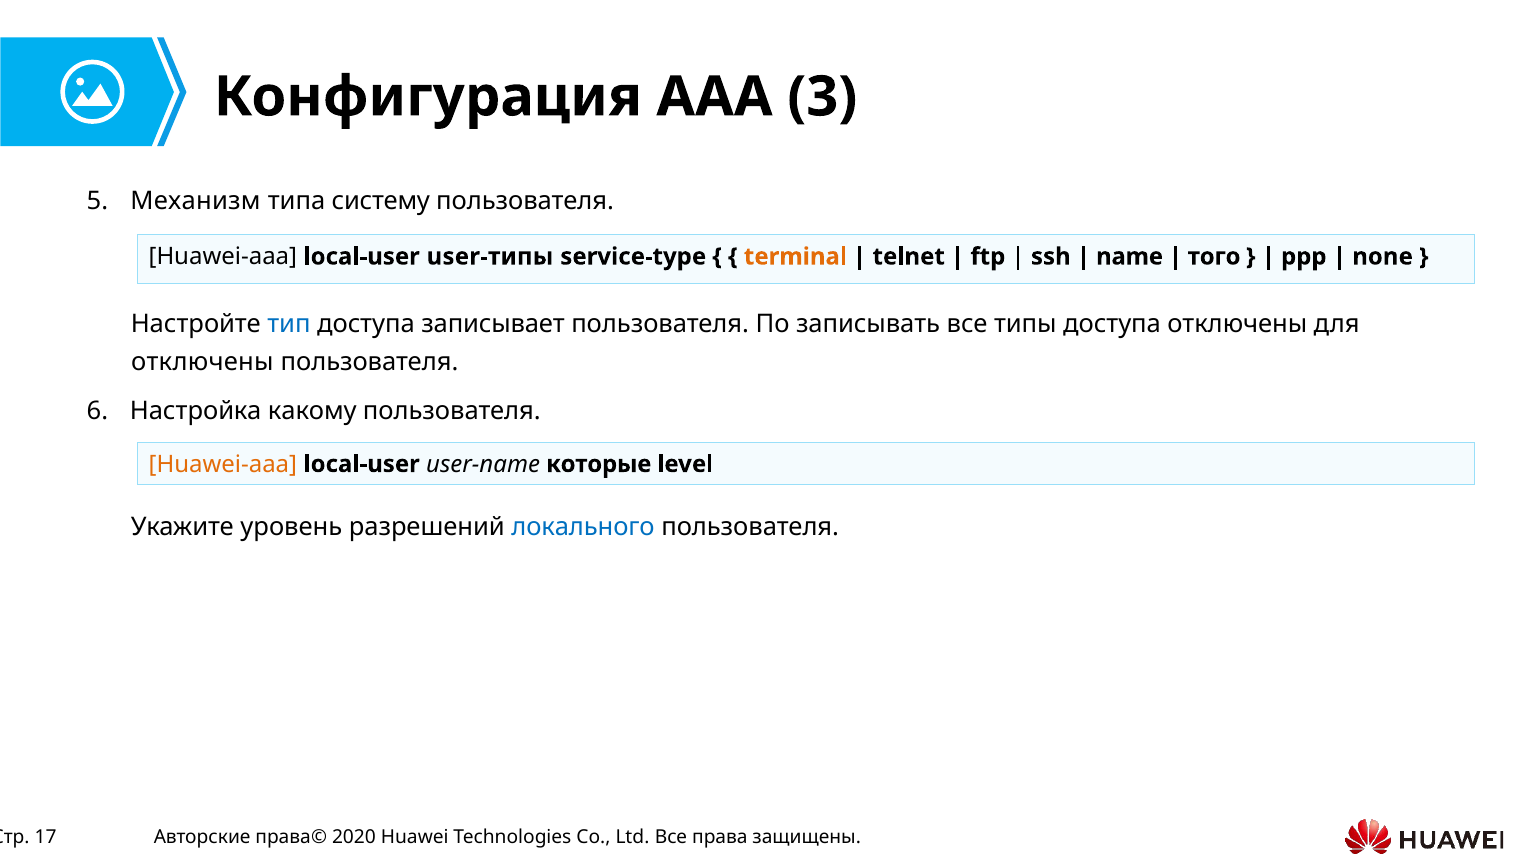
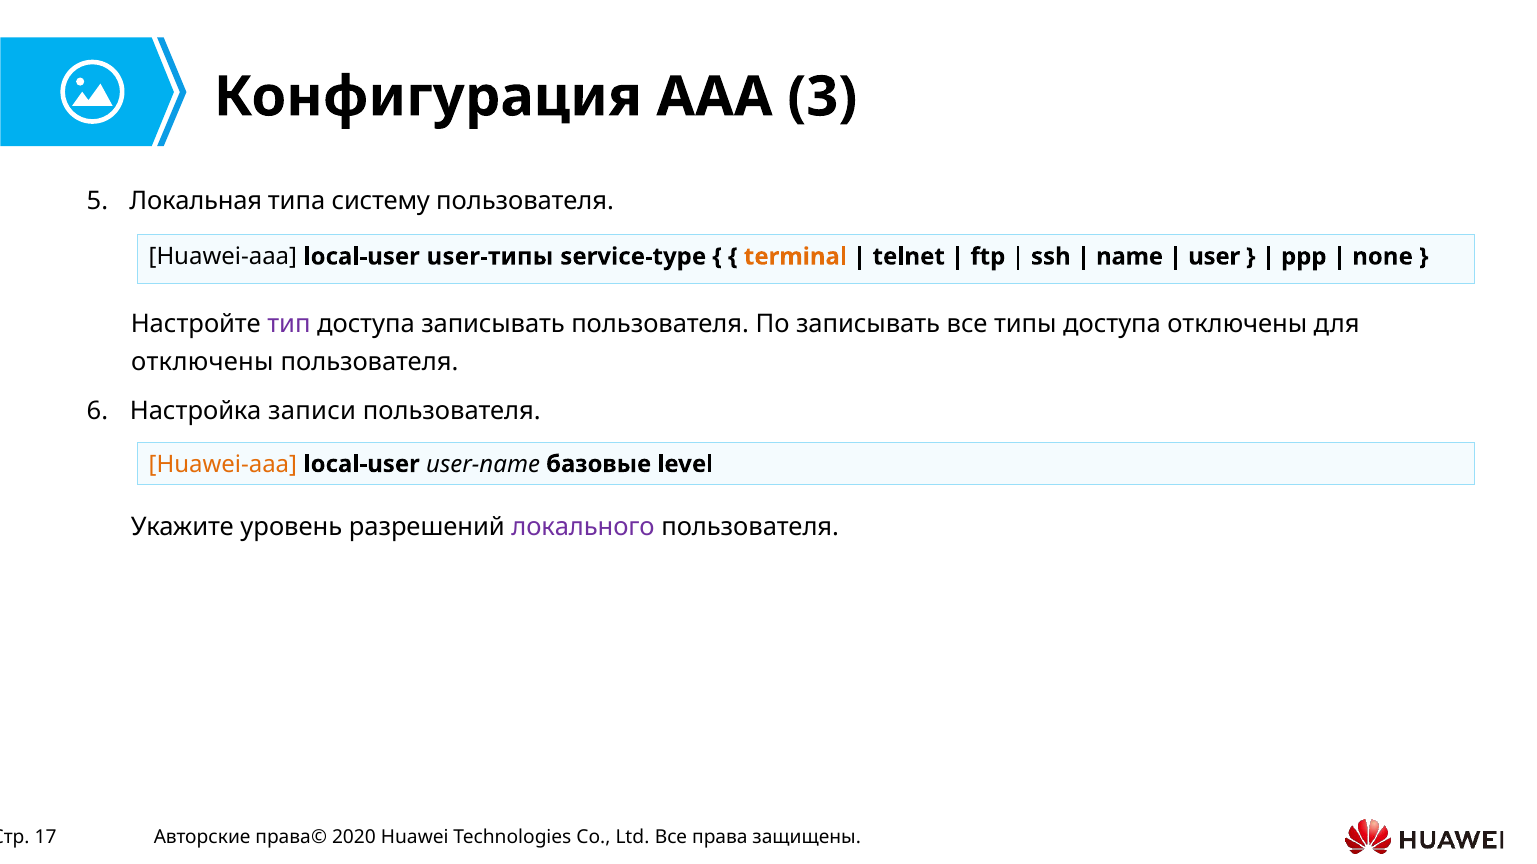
Механизм: Механизм -> Локальная (196, 201)
того: того -> user (1214, 257)
тип colour: blue -> purple (289, 324)
доступа записывает: записывает -> записывать (493, 324)
какому: какому -> записи (312, 411)
которые: которые -> базовые (599, 464)
локального colour: blue -> purple (583, 528)
